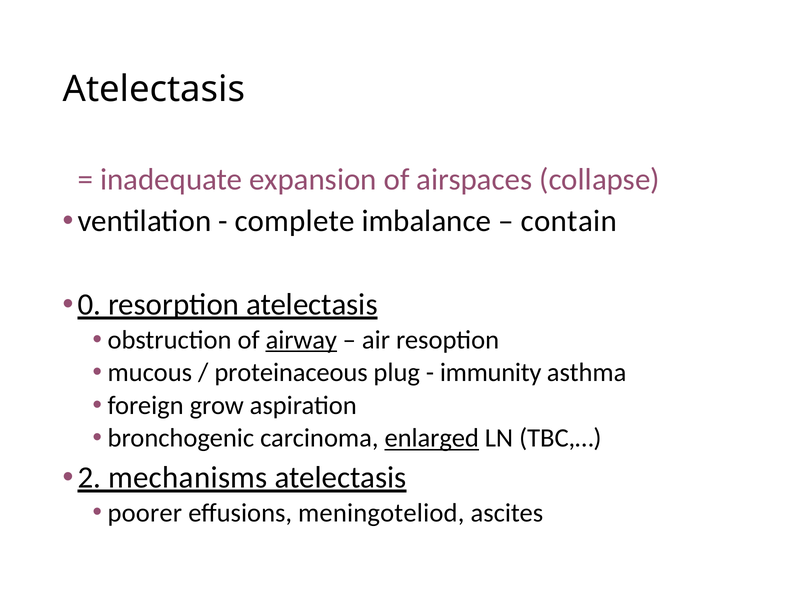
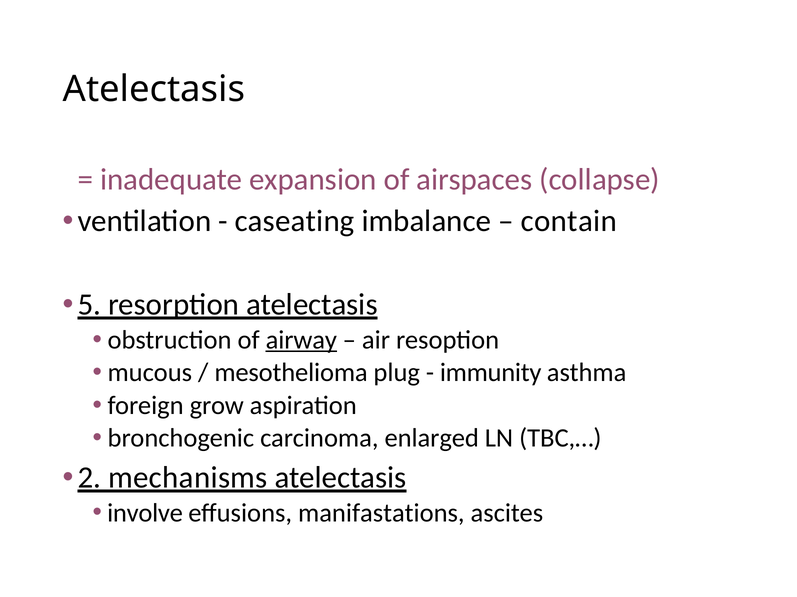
complete: complete -> caseating (295, 221)
0: 0 -> 5 (89, 305)
proteinaceous: proteinaceous -> mesothelioma (291, 373)
enlarged underline: present -> none (432, 439)
poorer: poorer -> involve (145, 513)
meningoteliod: meningoteliod -> manifastations (381, 513)
